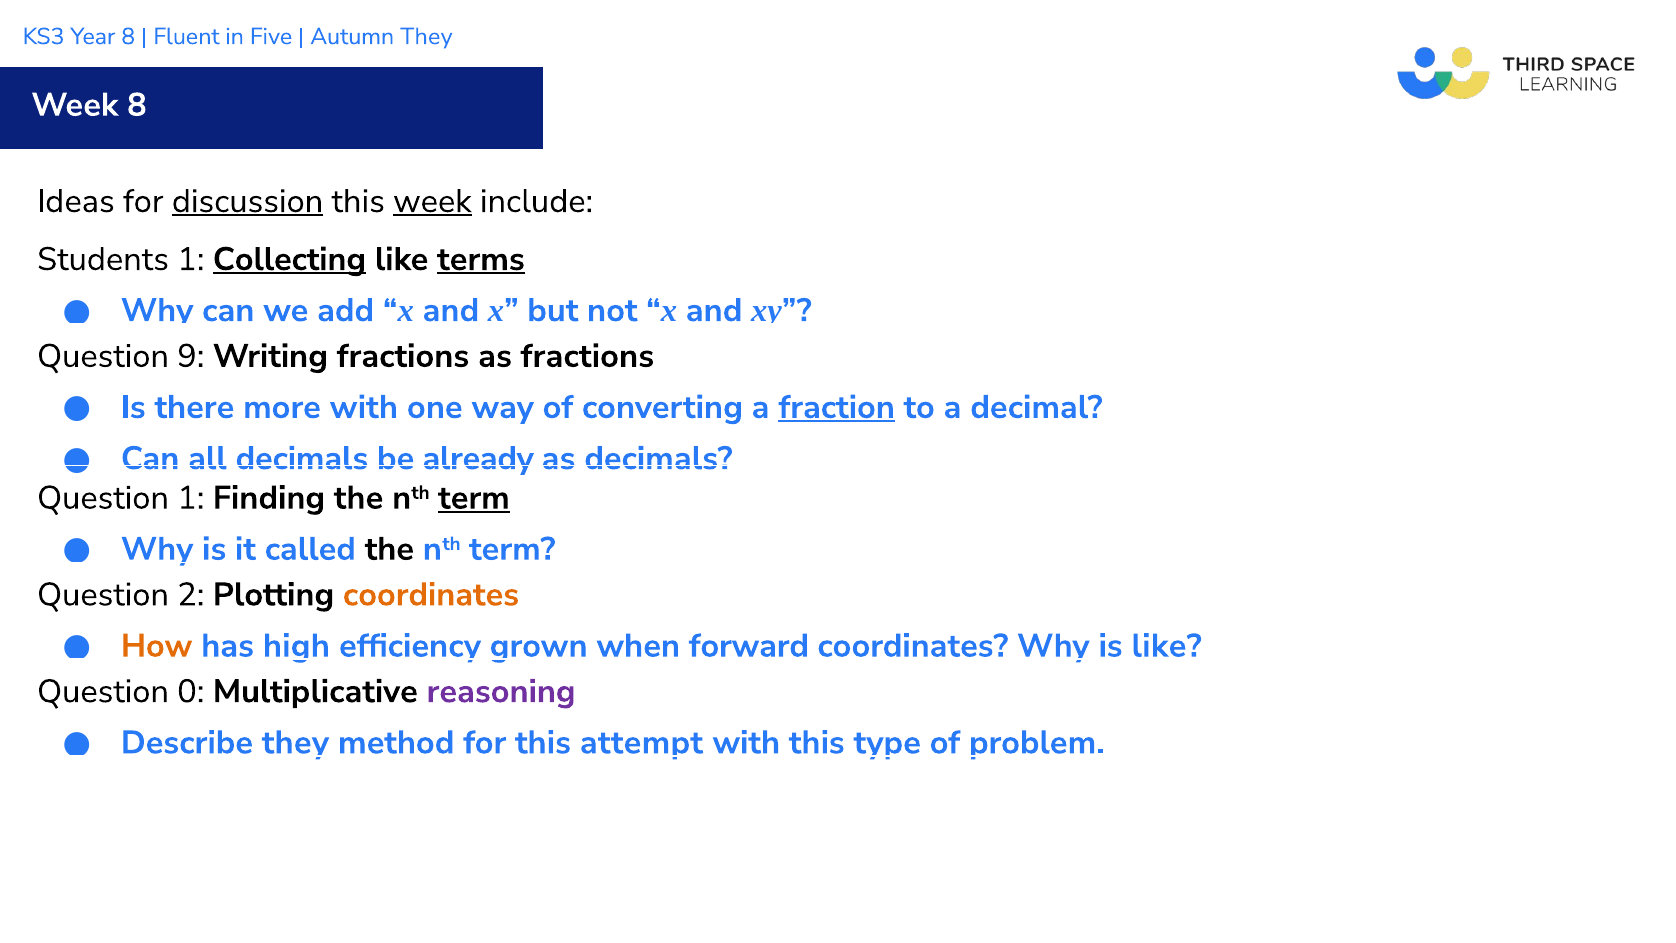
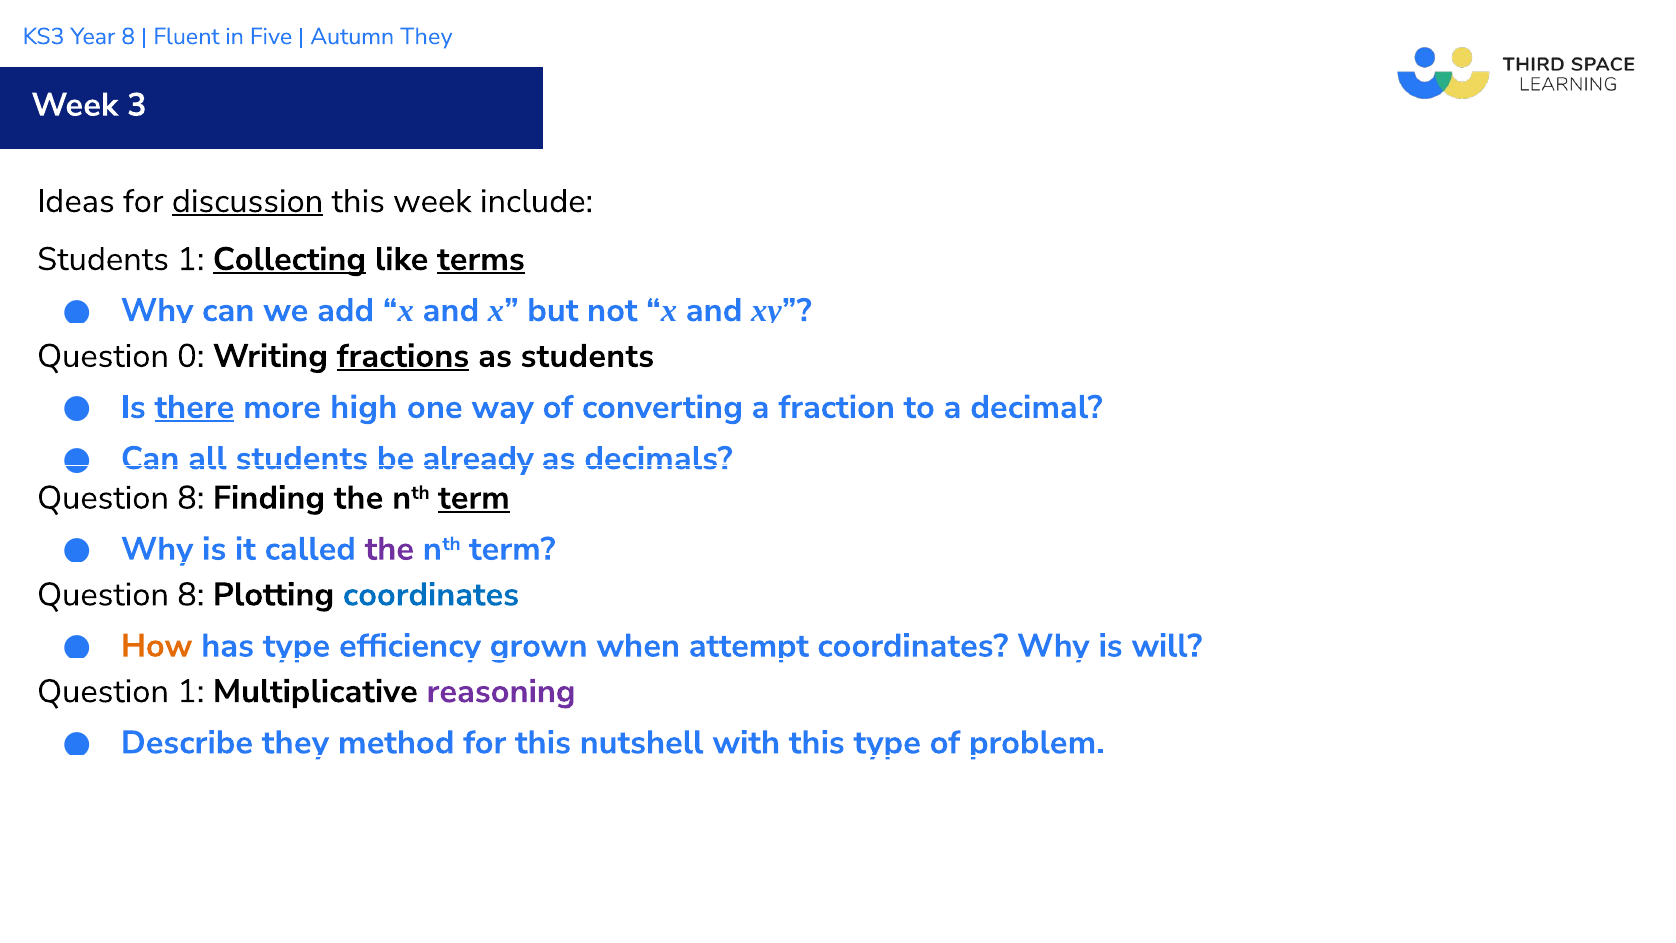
Week 8: 8 -> 3 (137, 105)
week underline: present -> none (432, 201)
9: 9 -> 0 (191, 356)
fractions underline: none -> present (403, 356)
as fractions: fractions -> students (587, 356)
there underline: none -> present (194, 407)
more with: with -> high (364, 407)
fraction underline: present -> none (837, 407)
all decimals: decimals -> students (302, 458)
1: 1 -> 8 (191, 498)
the colour: black -> purple (389, 549)
2: 2 -> 8 (191, 595)
coordinates colour: orange -> blue (431, 595)
has high: high -> type (296, 646)
forward: forward -> attempt (749, 646)
is like: like -> will (1167, 646)
Question 0: 0 -> 1 (191, 691)
attempt: attempt -> nutshell (642, 742)
